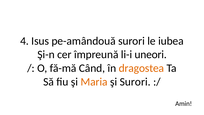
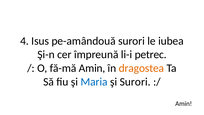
uneori: uneori -> petrec (151, 54)
fă-mă Când: Când -> Amin (92, 68)
Maria colour: orange -> blue (94, 82)
